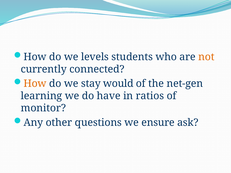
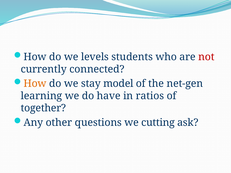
not colour: orange -> red (206, 57)
would: would -> model (118, 84)
monitor: monitor -> together (43, 108)
ensure: ensure -> cutting (158, 123)
